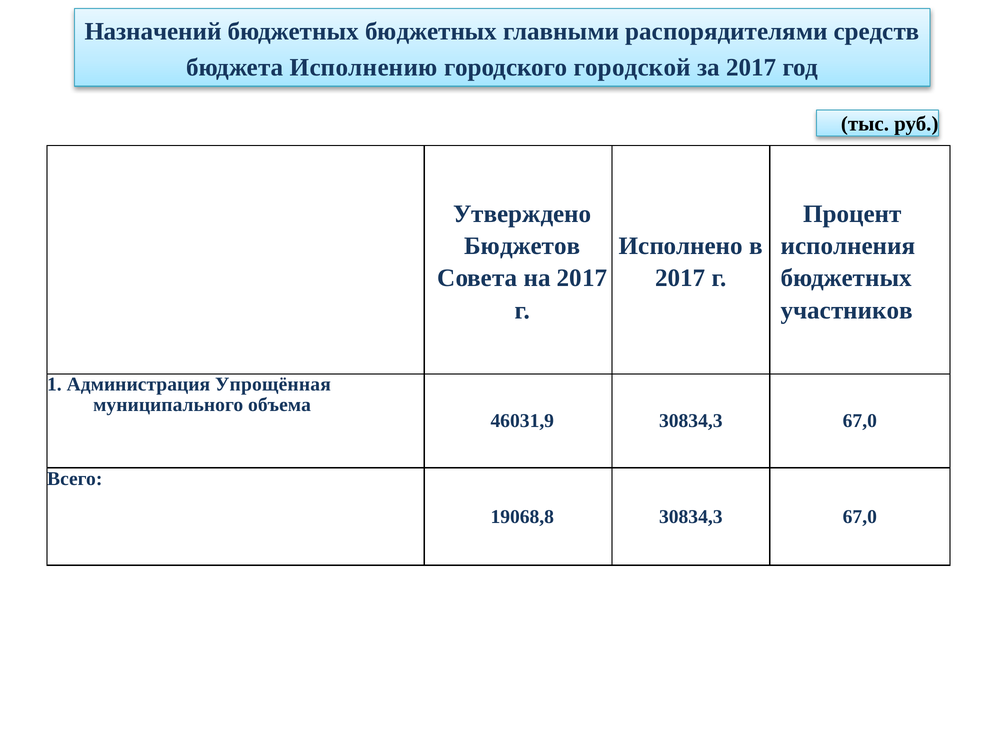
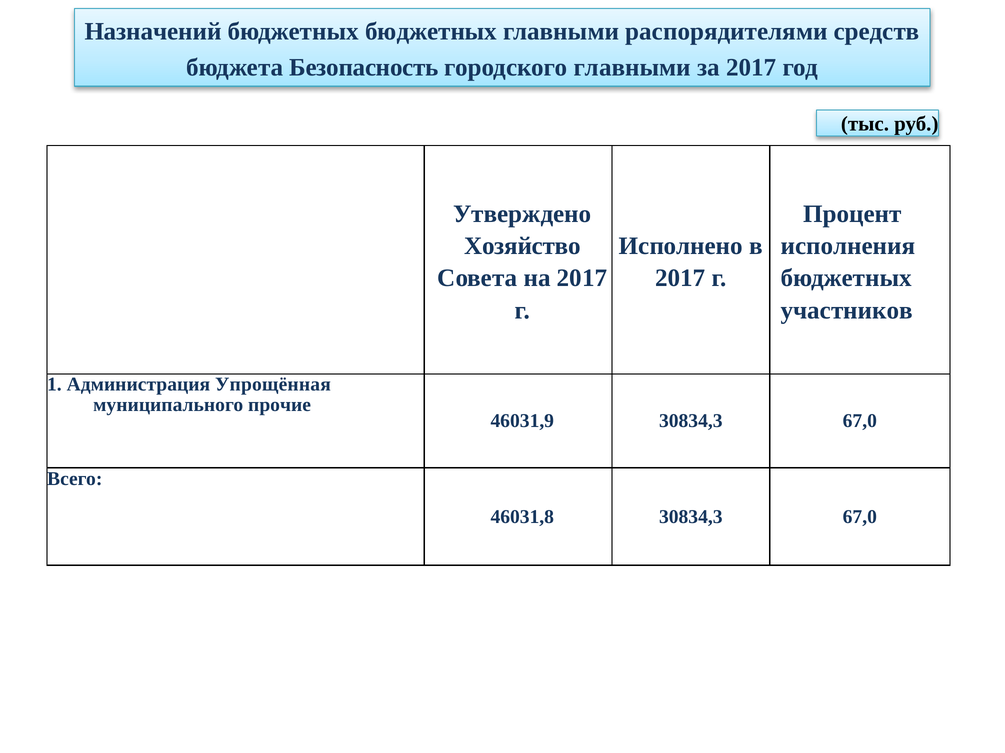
Исполнению: Исполнению -> Безопасность (364, 68)
городского городской: городской -> главными (632, 68)
Бюджетов: Бюджетов -> Хозяйство (522, 246)
объема: объема -> прочие (280, 405)
19068,8: 19068,8 -> 46031,8 (522, 517)
